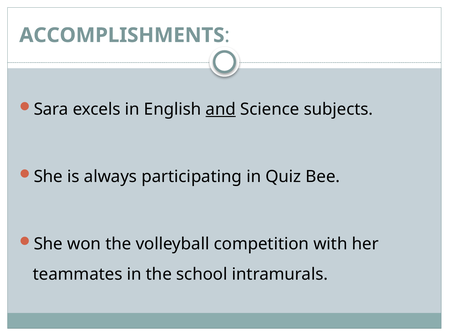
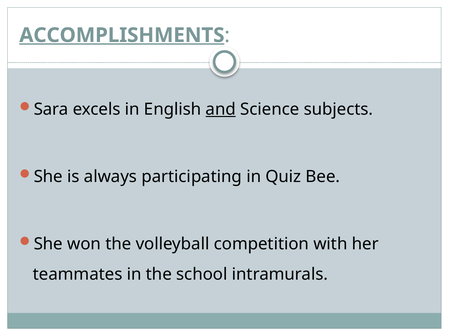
ACCOMPLISHMENTS underline: none -> present (122, 35)
